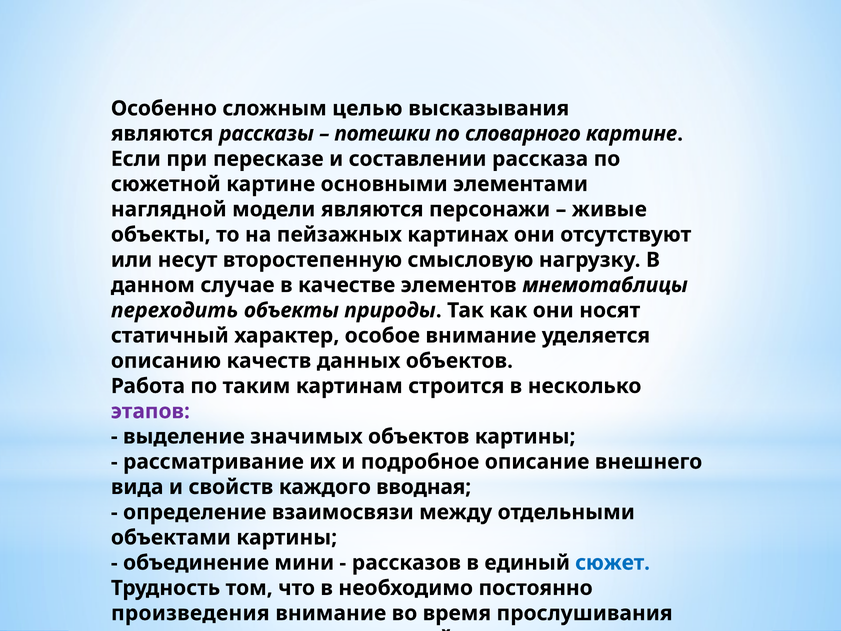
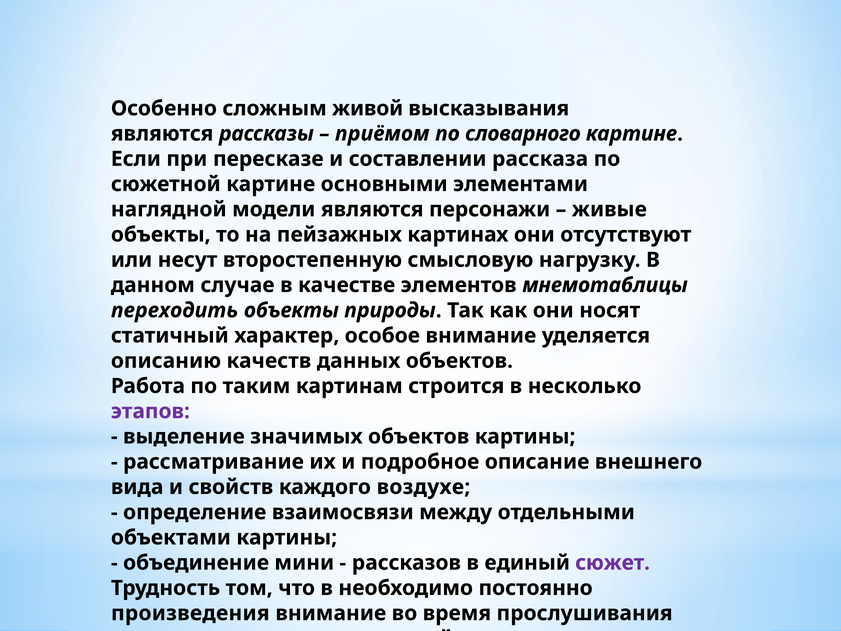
целью: целью -> живой (368, 108)
потешки: потешки -> приёмом (382, 134)
вводная: вводная -> воздухе (423, 487)
сюжет colour: blue -> purple (613, 563)
